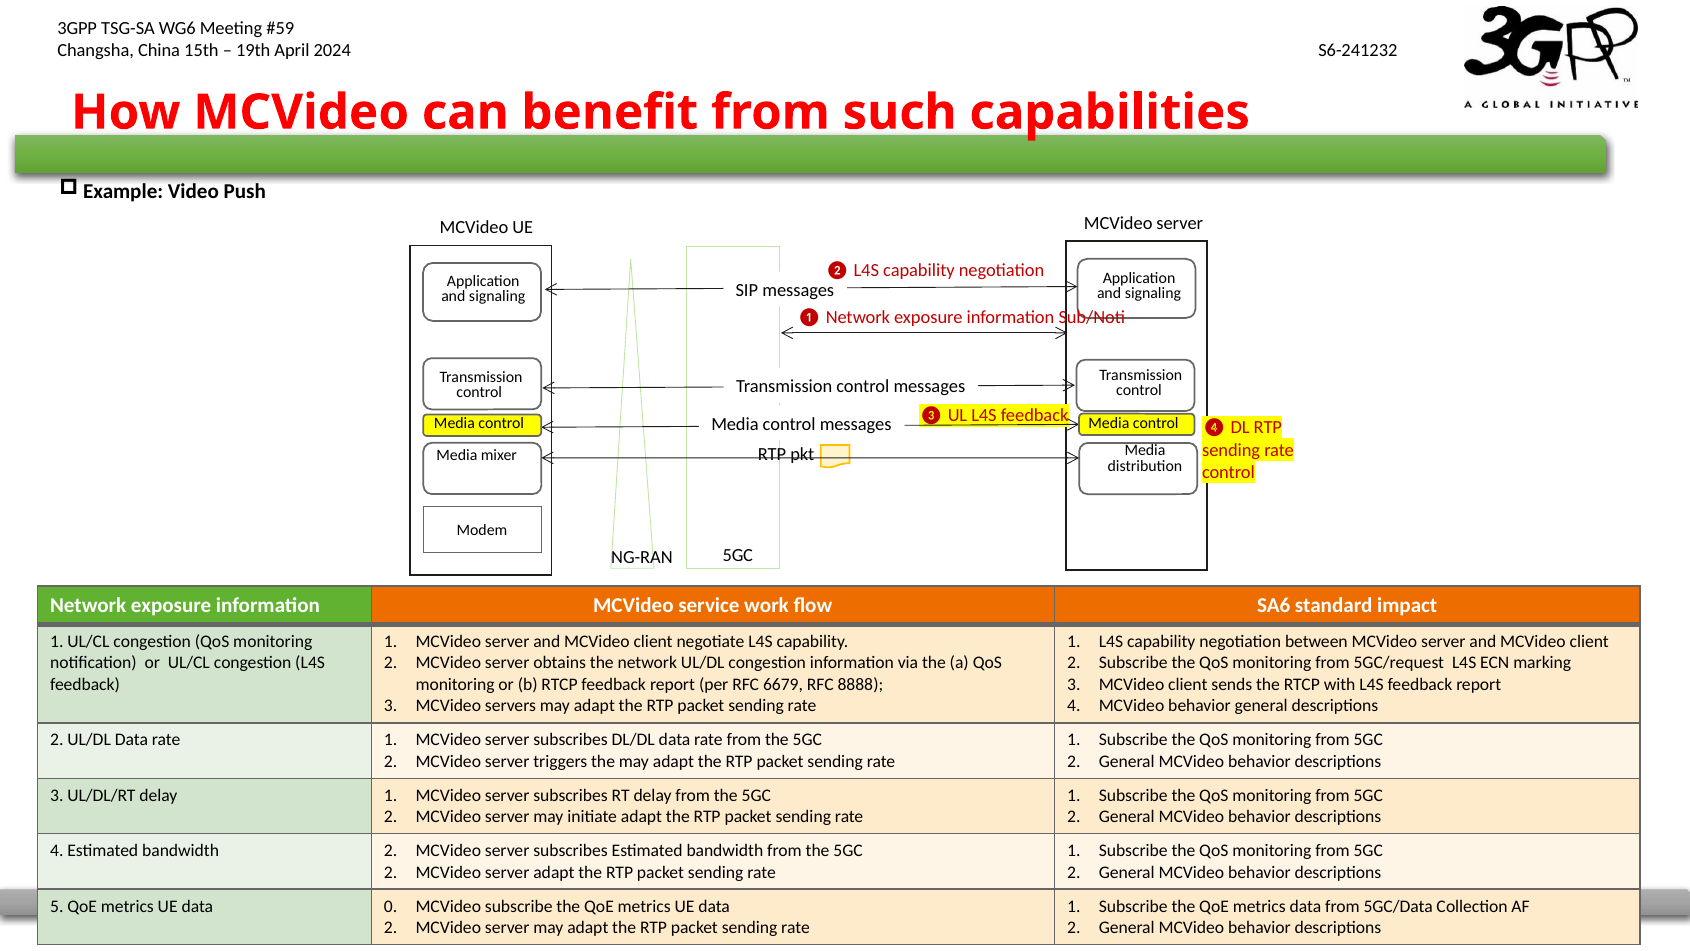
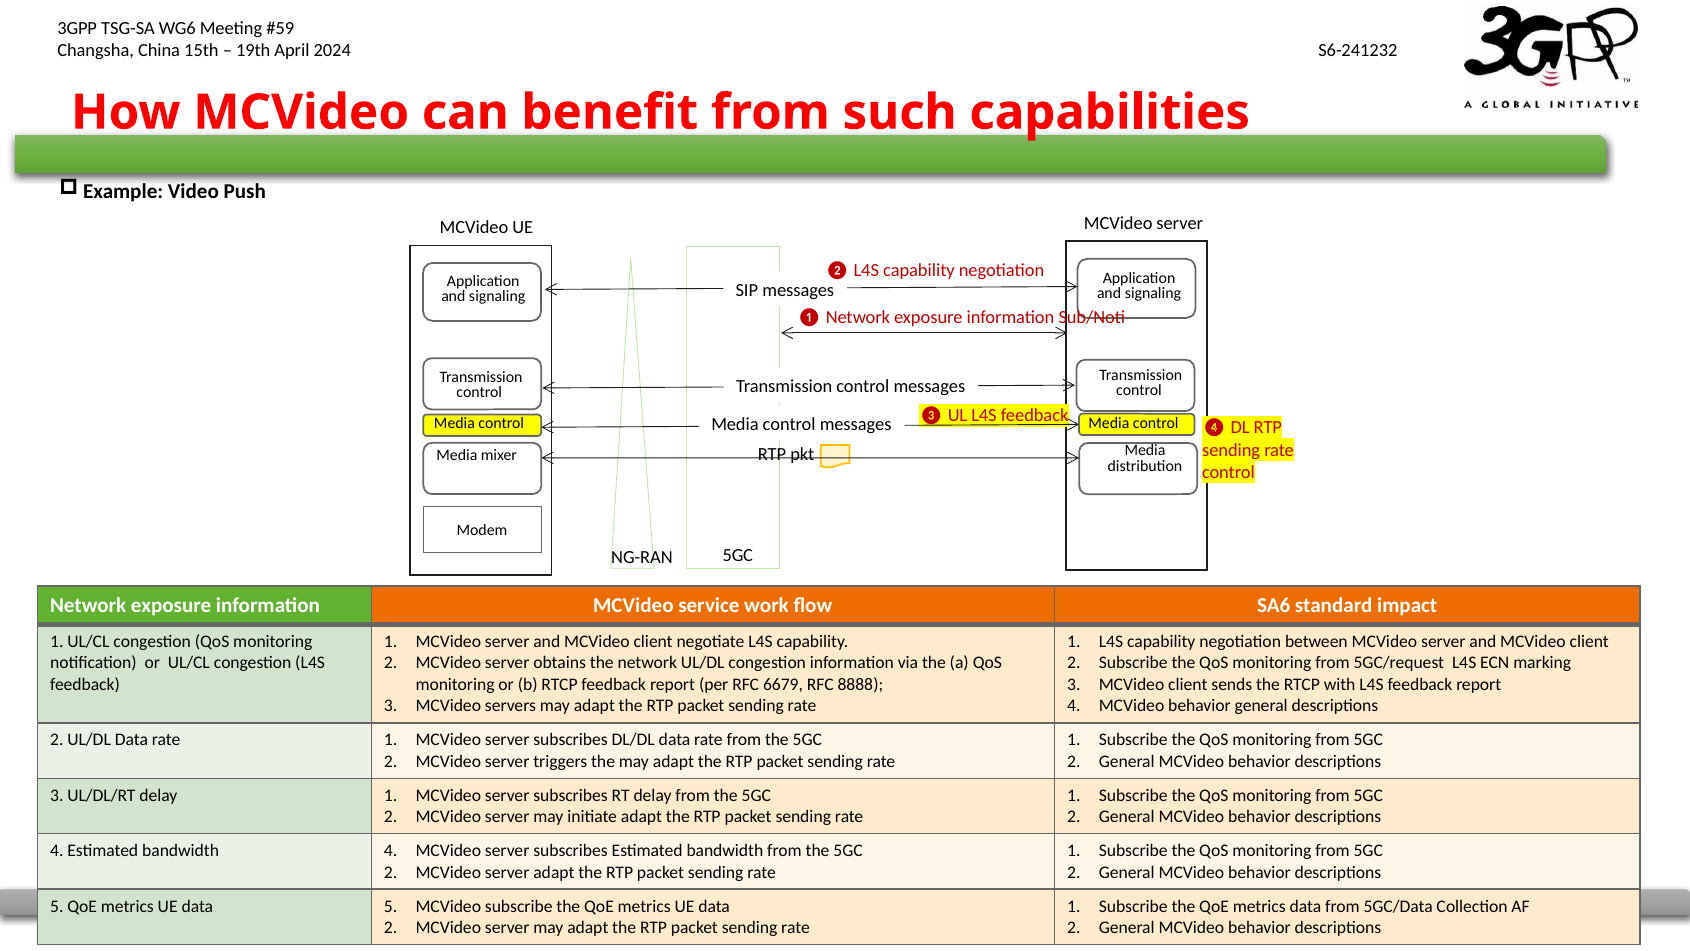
bandwidth 2: 2 -> 4 (391, 851)
data 0: 0 -> 5 (391, 906)
